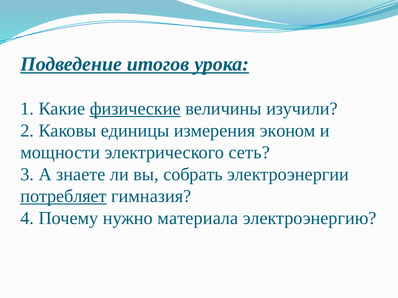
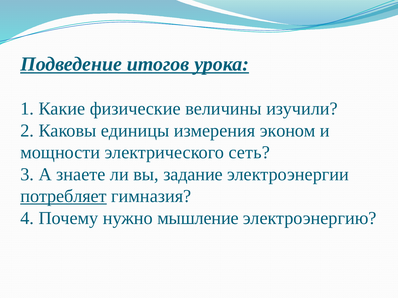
физические underline: present -> none (135, 109)
собрать: собрать -> задание (193, 175)
материала: материала -> мышление (198, 218)
